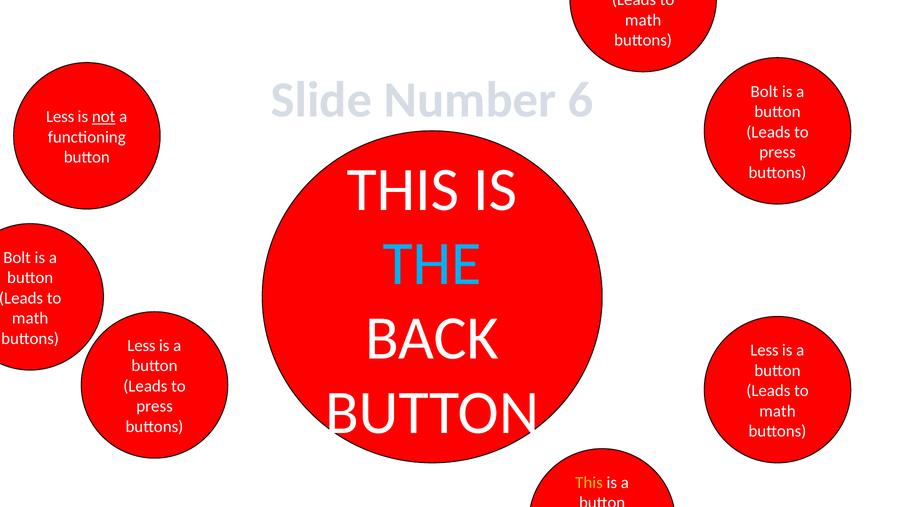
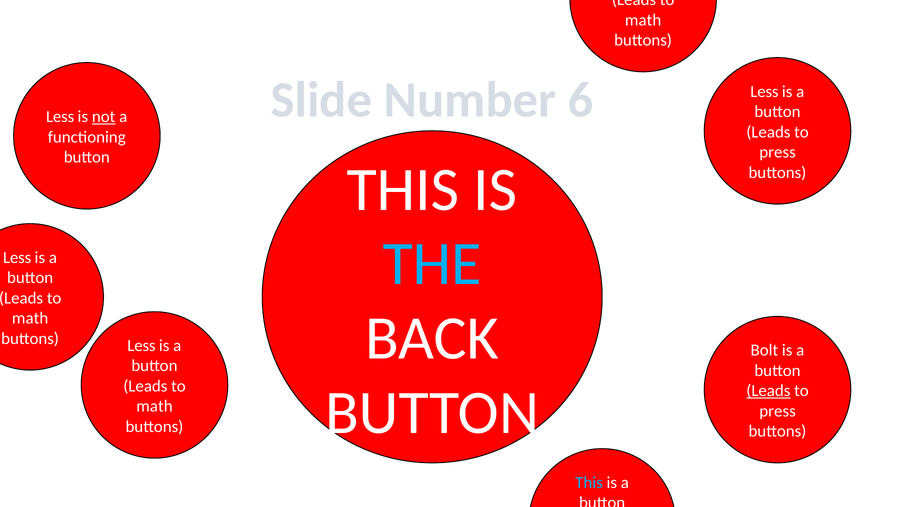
Bolt: Bolt -> Less (764, 91)
Bolt: Bolt -> Less (17, 258)
Less: Less -> Bolt (764, 351)
Leads underline: none -> present (768, 391)
press: press -> math (154, 407)
math: math -> press (778, 411)
This colour: yellow -> light blue (589, 483)
